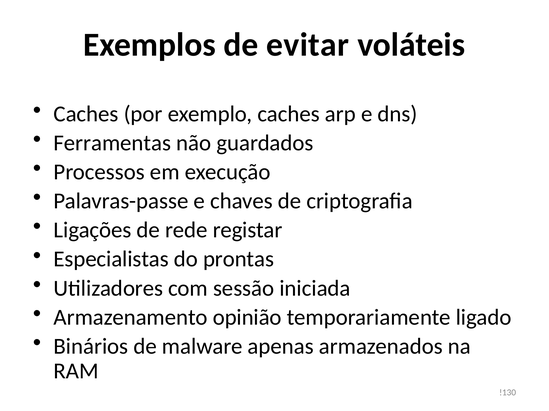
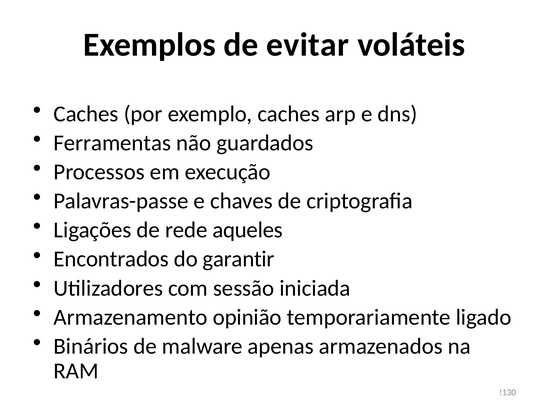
registar: registar -> aqueles (248, 231)
Especialistas: Especialistas -> Encontrados (111, 260)
prontas: prontas -> garantir (239, 260)
